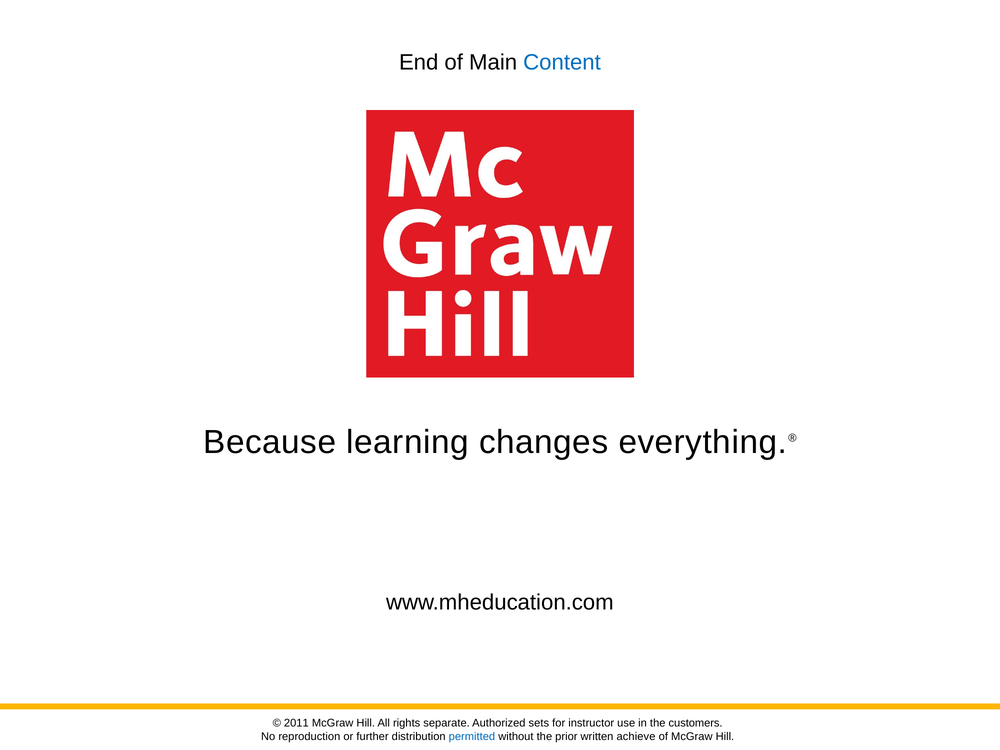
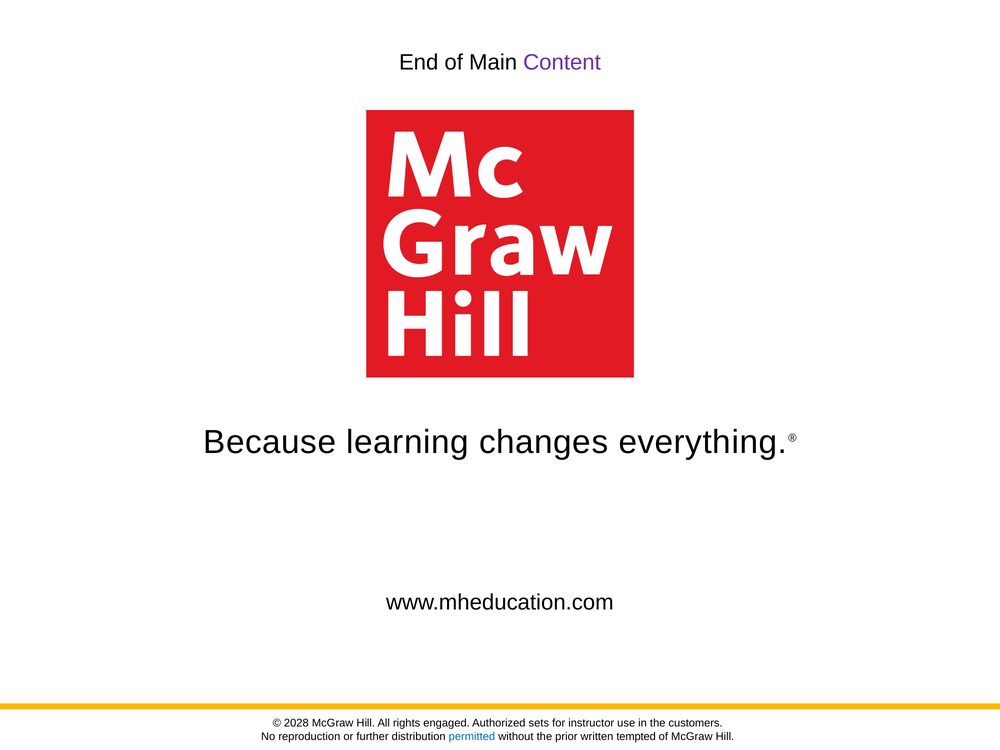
Content colour: blue -> purple (562, 63)
2011: 2011 -> 2028 (296, 723)
separate: separate -> engaged (447, 723)
achieve: achieve -> tempted (636, 736)
